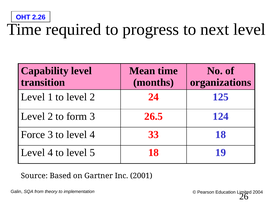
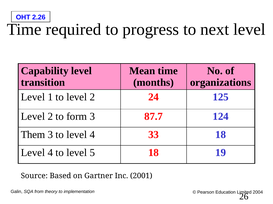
26.5: 26.5 -> 87.7 (154, 117)
Force: Force -> Them (33, 135)
